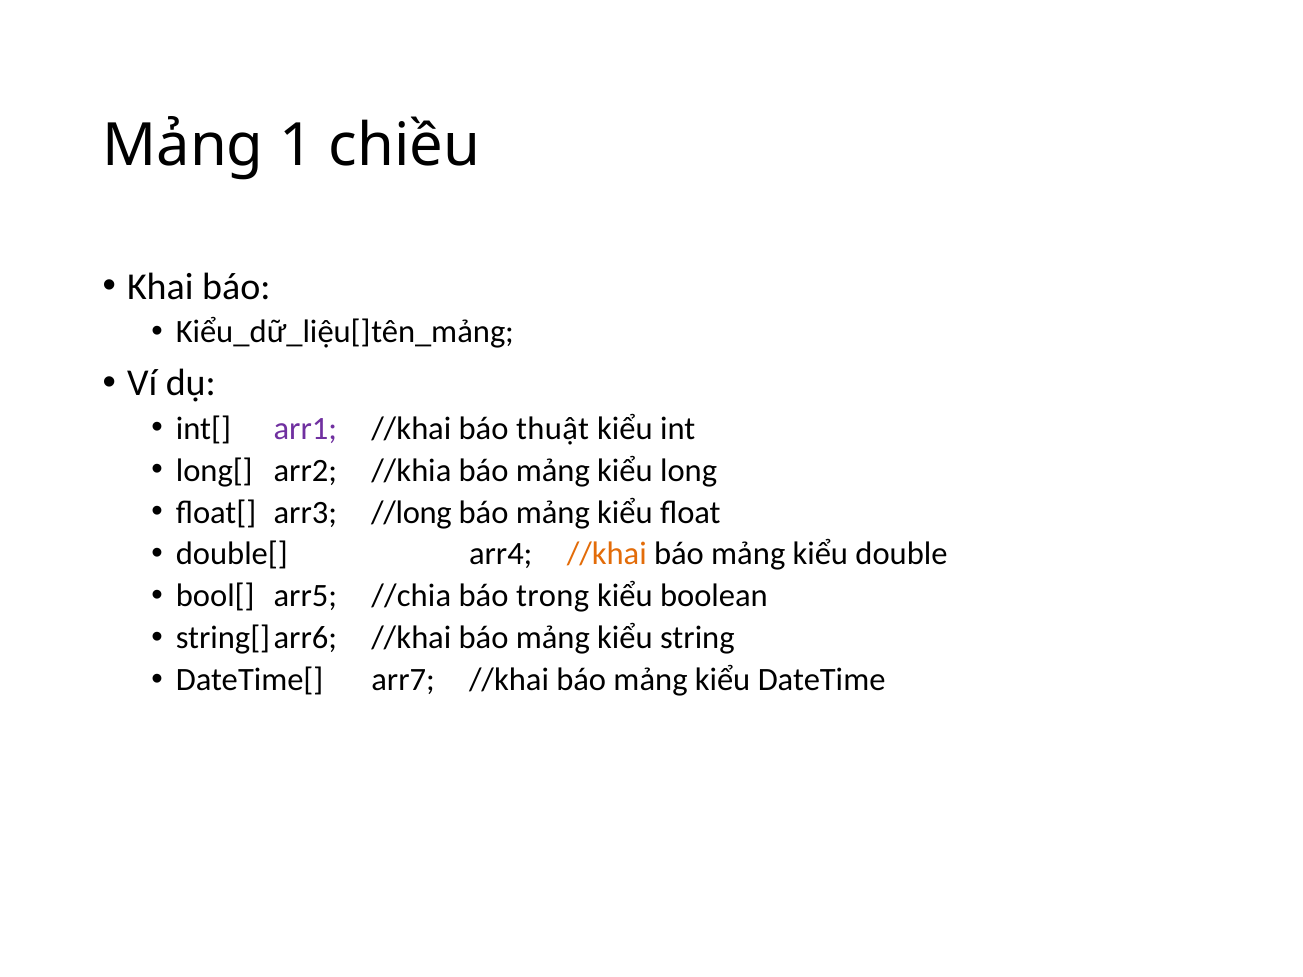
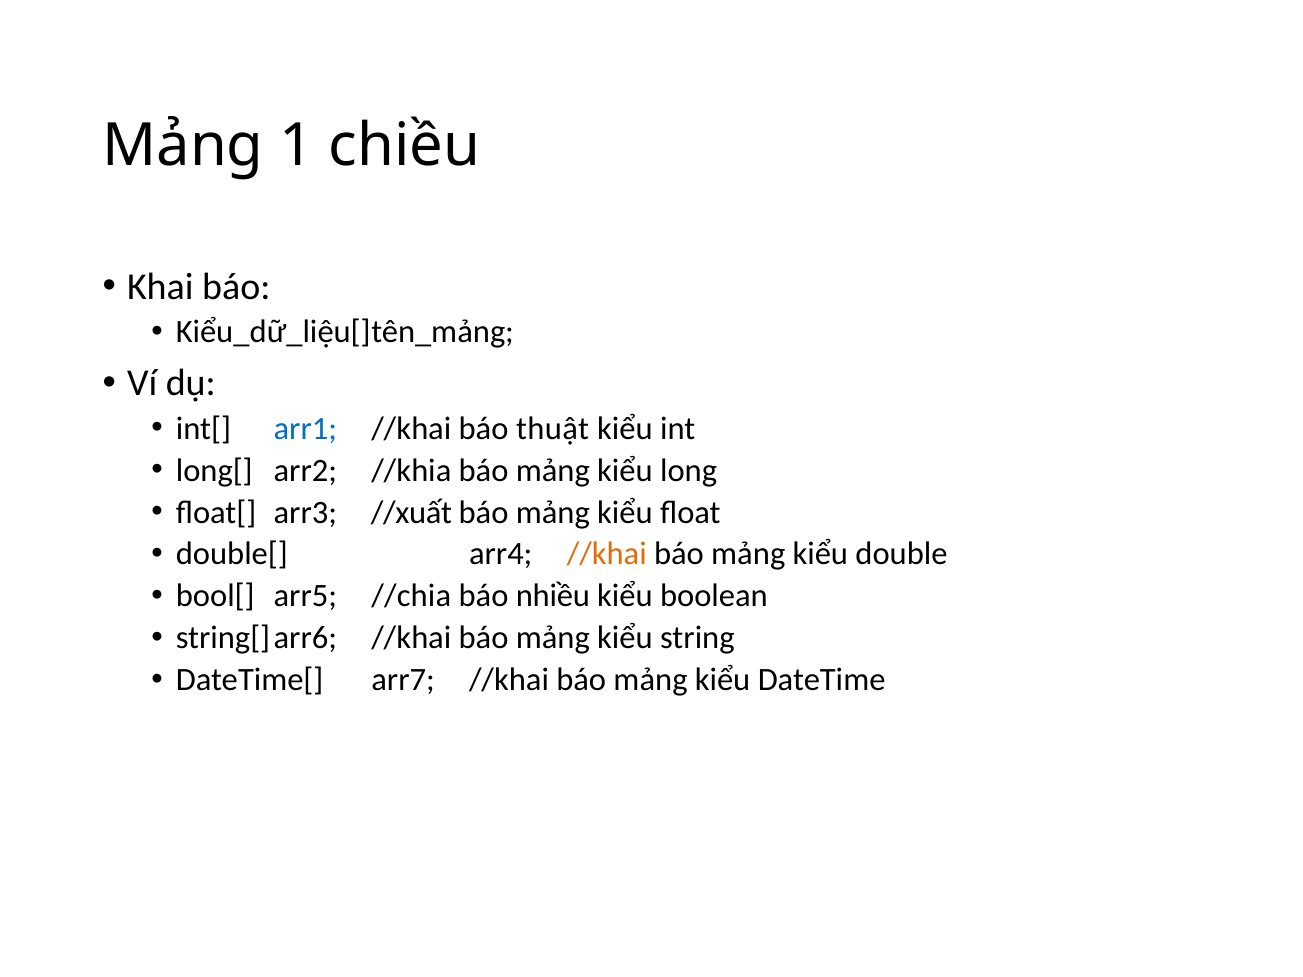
arr1 colour: purple -> blue (305, 428)
//long: //long -> //xuất (411, 512)
trong: trong -> nhiều (553, 596)
